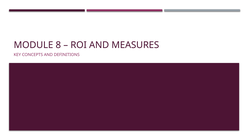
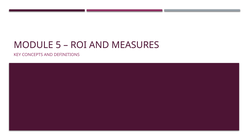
8: 8 -> 5 (58, 45)
